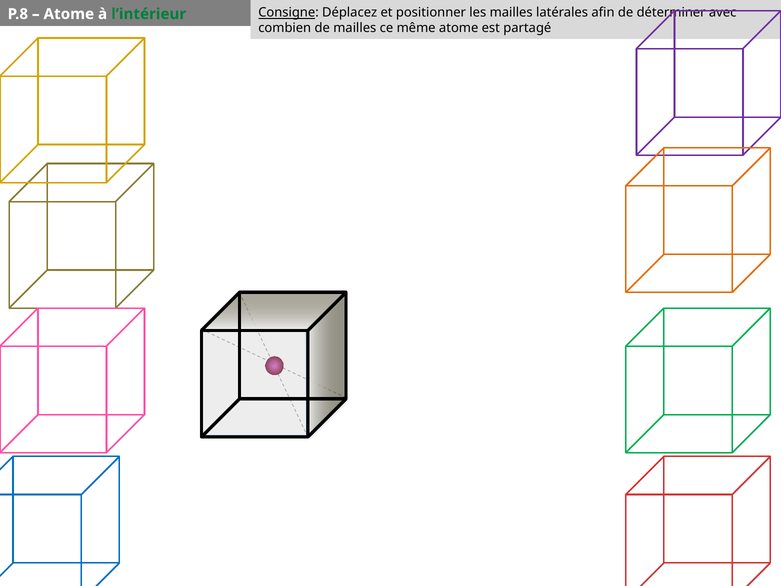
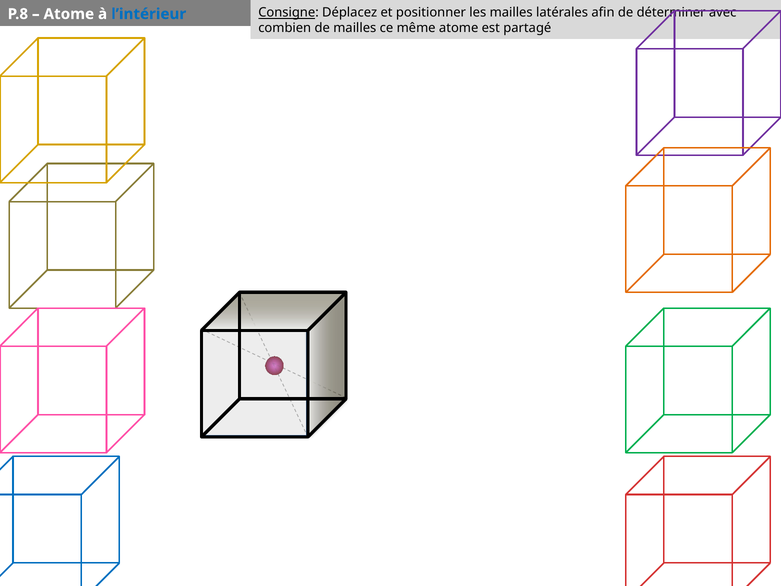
l’intérieur colour: green -> blue (149, 14)
